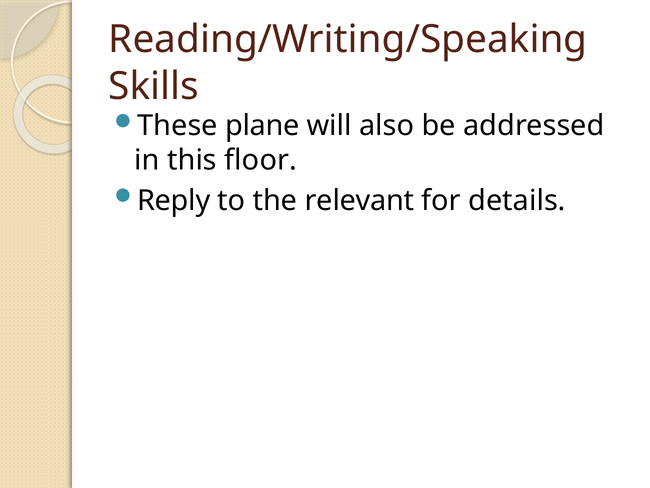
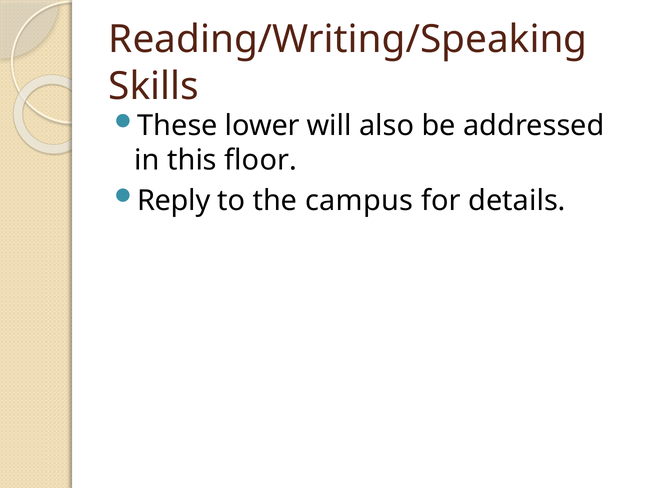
plane: plane -> lower (262, 125)
relevant: relevant -> campus (359, 200)
